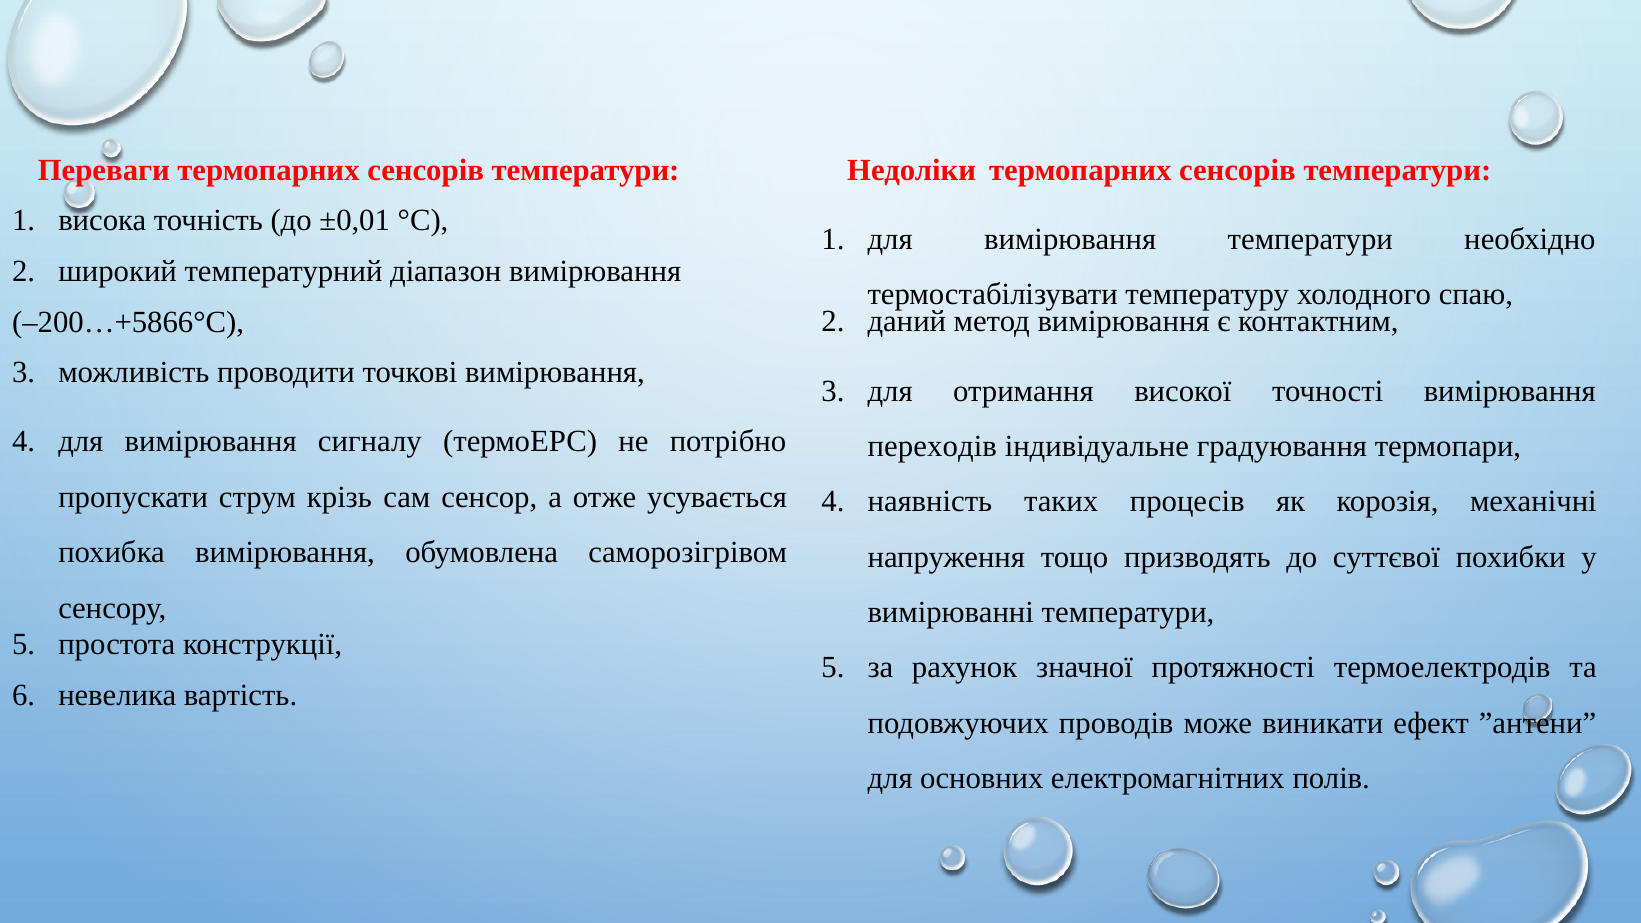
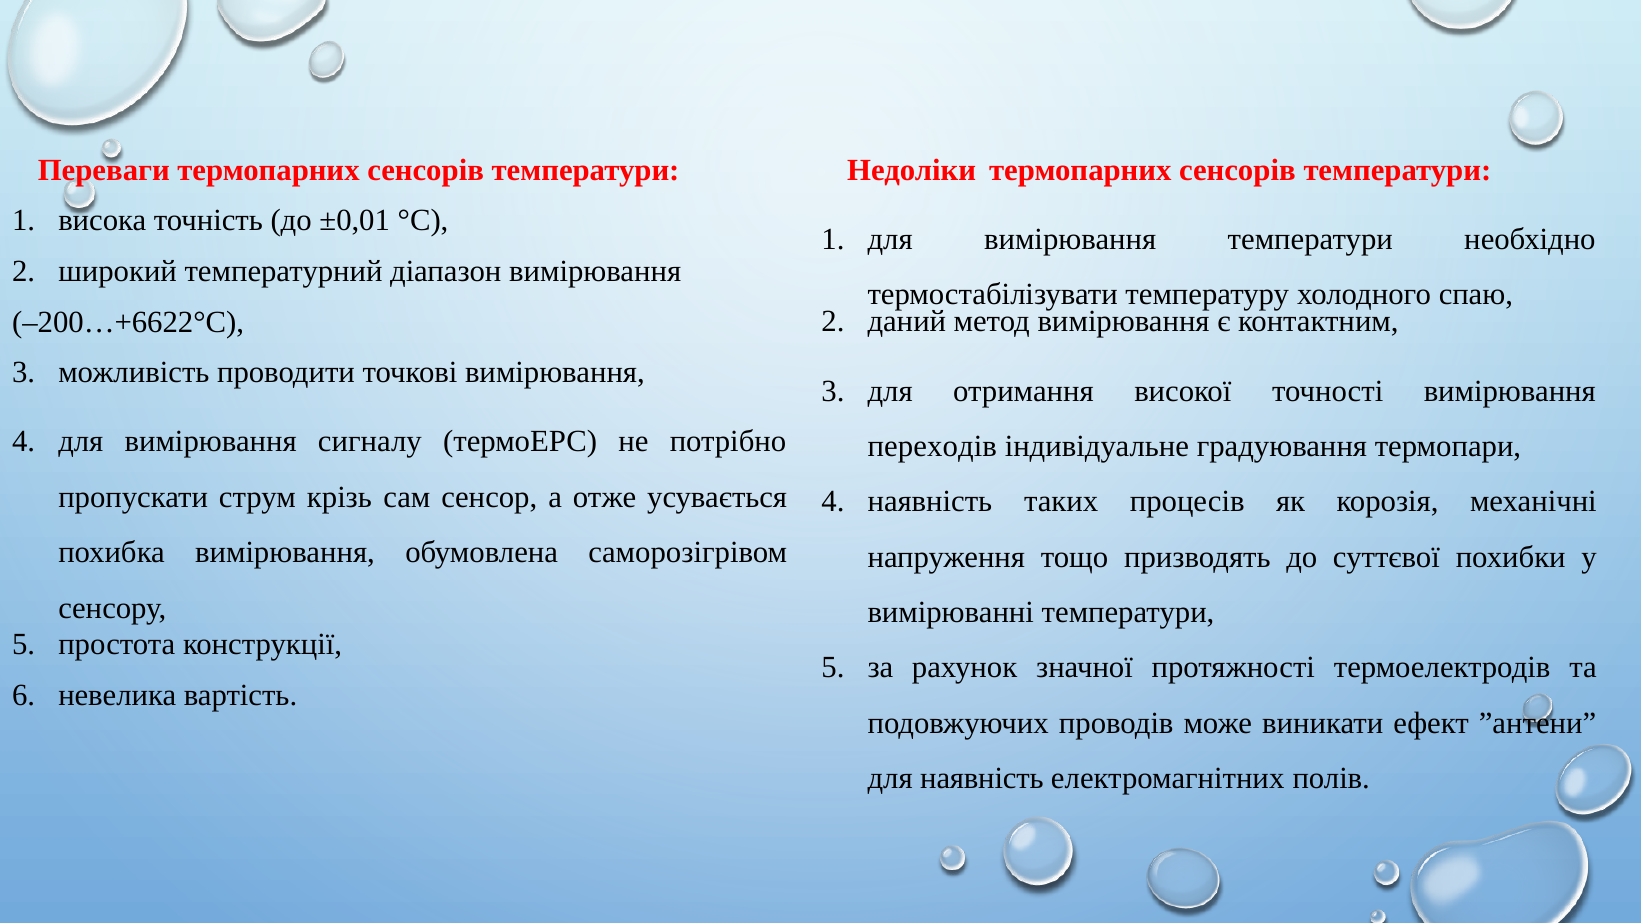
–200…+5866°С: –200…+5866°С -> –200…+6622°С (128, 322)
для основних: основних -> наявність (982, 779)
